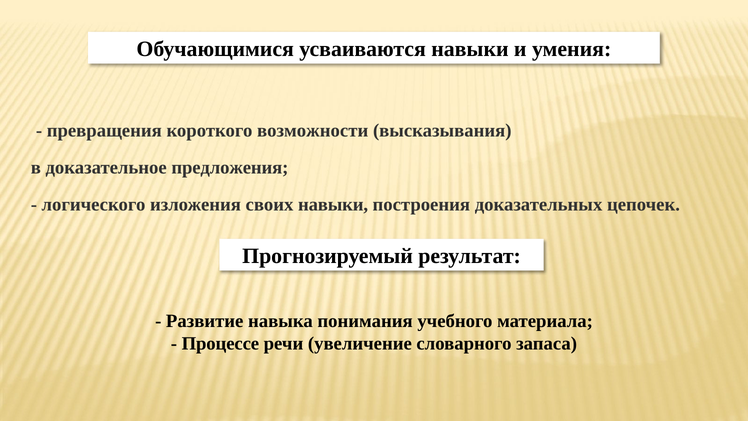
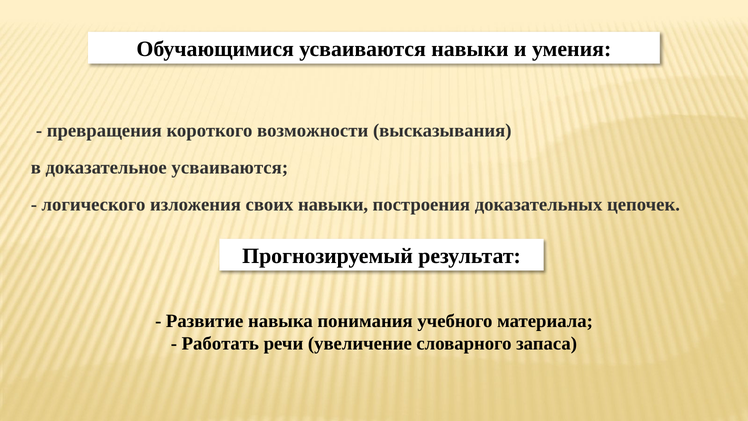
доказательное предложения: предложения -> усваиваются (230, 167)
Процессе: Процессе -> Работать (220, 343)
